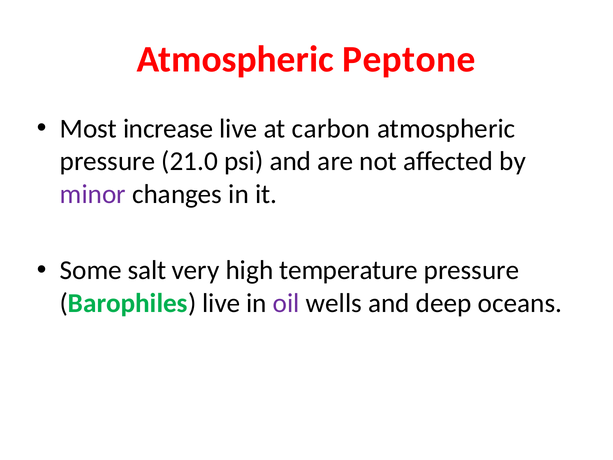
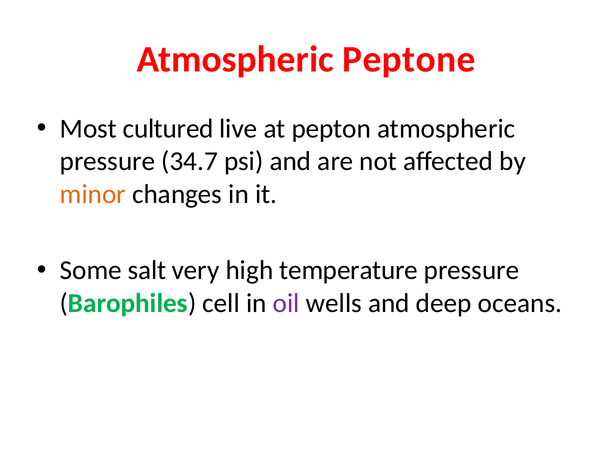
increase: increase -> cultured (168, 129)
carbon: carbon -> pepton (331, 129)
21.0: 21.0 -> 34.7 (190, 161)
minor colour: purple -> orange (93, 194)
Barophiles live: live -> cell (221, 303)
